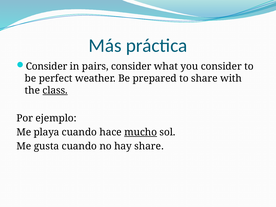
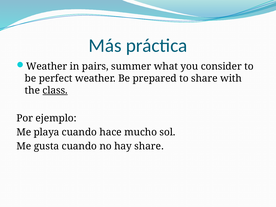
Consider: Consider -> Weather (47, 66)
pairs consider: consider -> summer (131, 66)
mucho underline: present -> none (141, 132)
